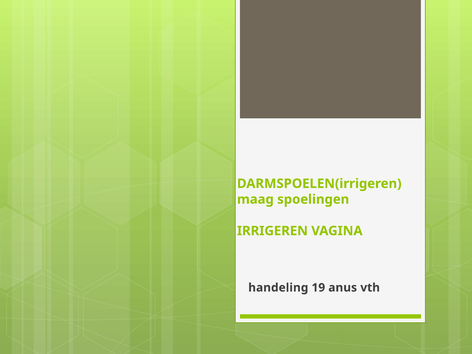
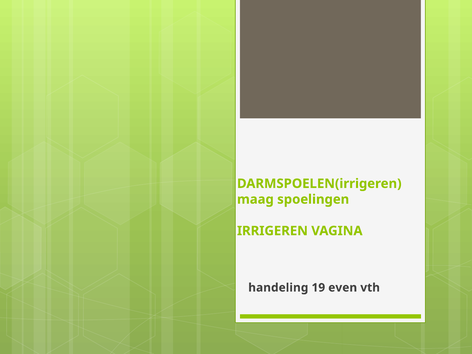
anus: anus -> even (343, 288)
